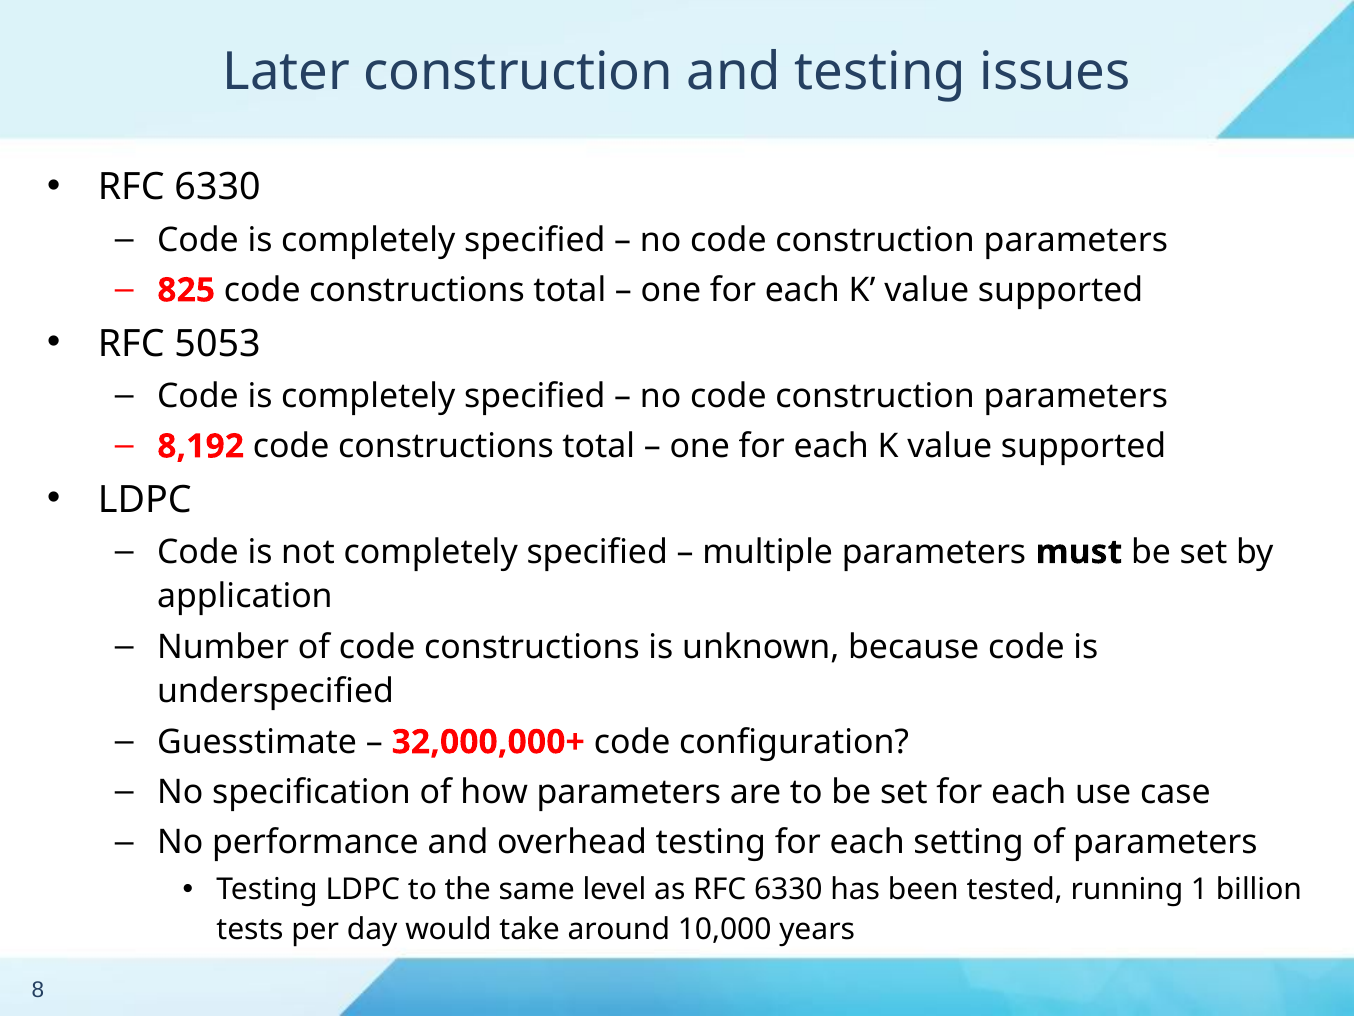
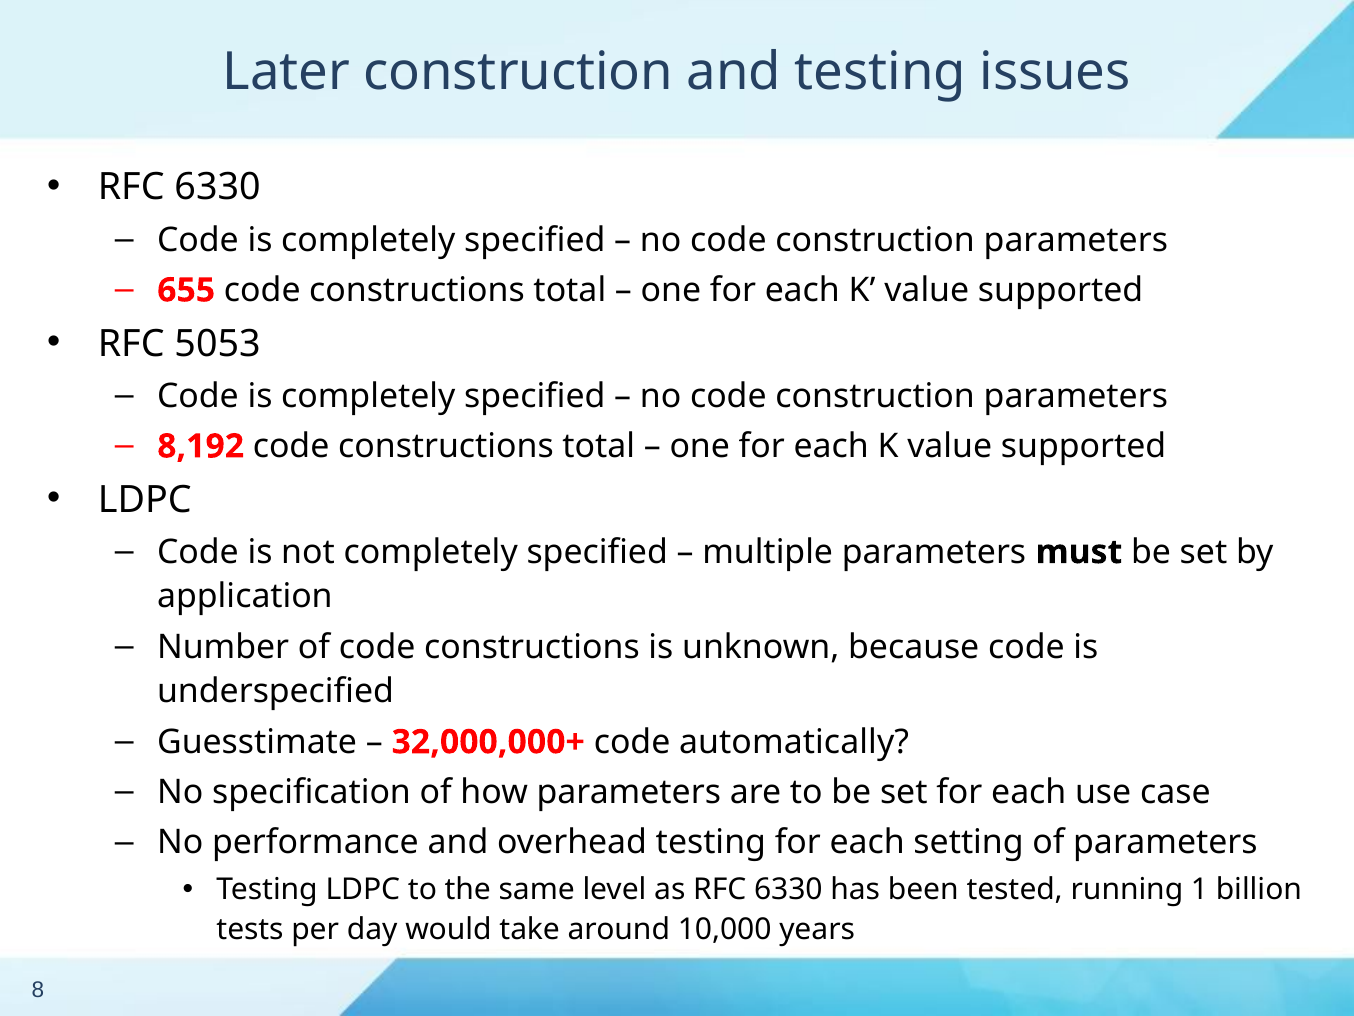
825: 825 -> 655 (186, 290)
configuration: configuration -> automatically (794, 742)
